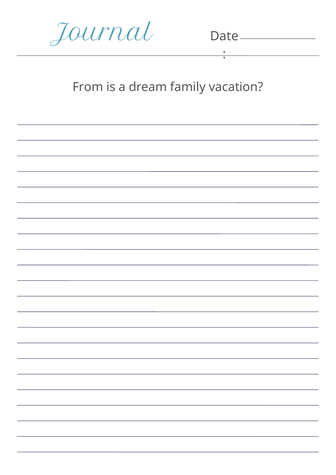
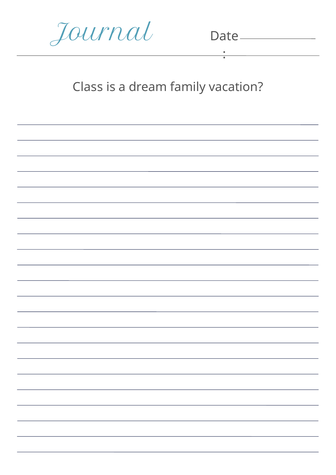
From: From -> Class (88, 87)
